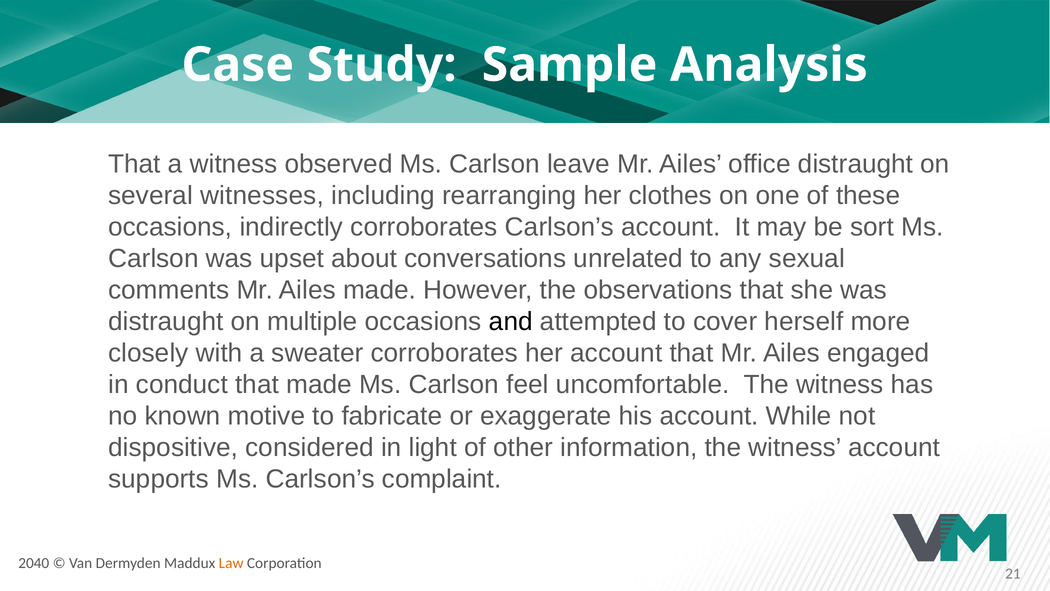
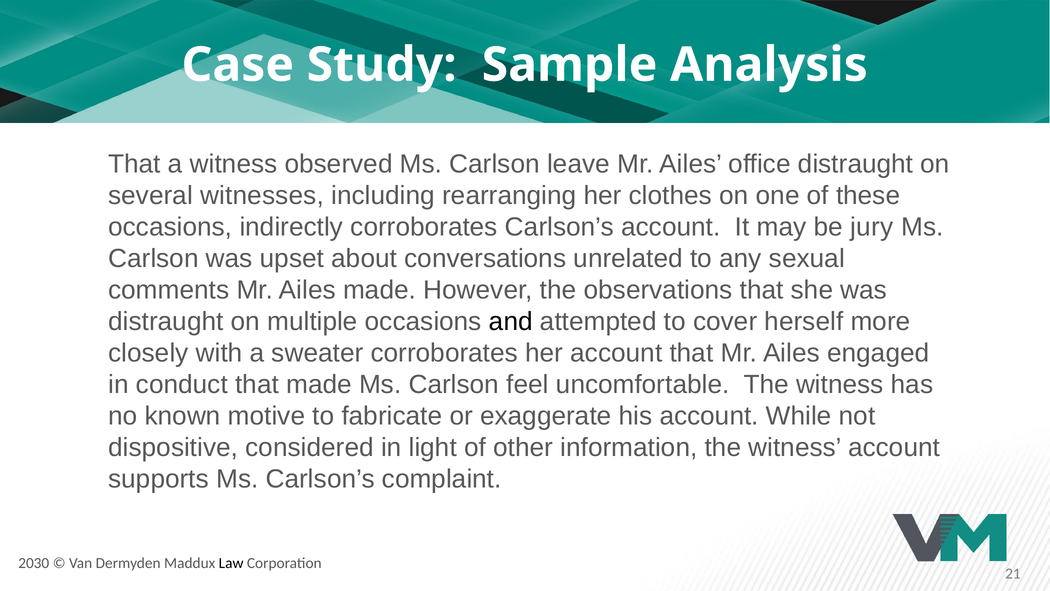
sort: sort -> jury (872, 227)
2040: 2040 -> 2030 (34, 563)
Law colour: orange -> black (231, 563)
